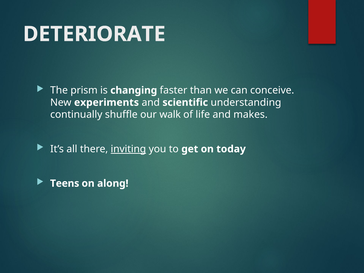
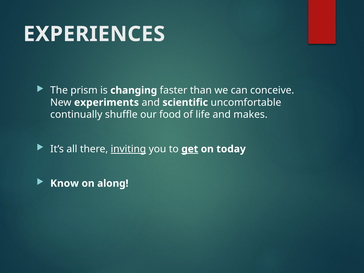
DETERIORATE: DETERIORATE -> EXPERIENCES (94, 34)
understanding: understanding -> uncomfortable (246, 102)
walk: walk -> food (170, 115)
get underline: none -> present (190, 149)
Teens: Teens -> Know (65, 183)
